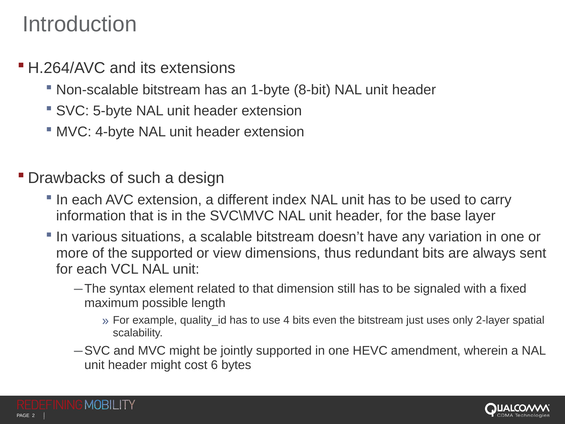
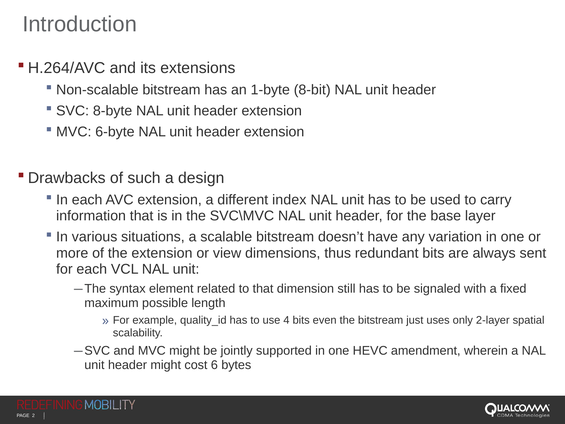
5-byte: 5-byte -> 8-byte (113, 111)
4-byte: 4-byte -> 6-byte (115, 132)
the supported: supported -> extension (162, 253)
